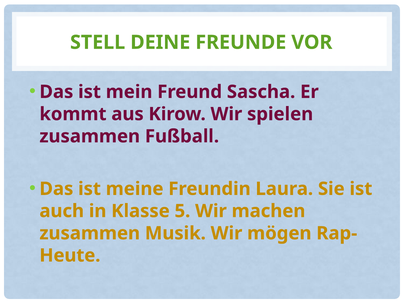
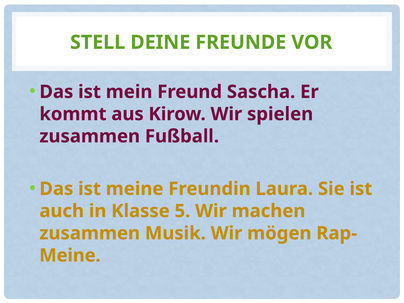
Heute: Heute -> Meine (70, 255)
